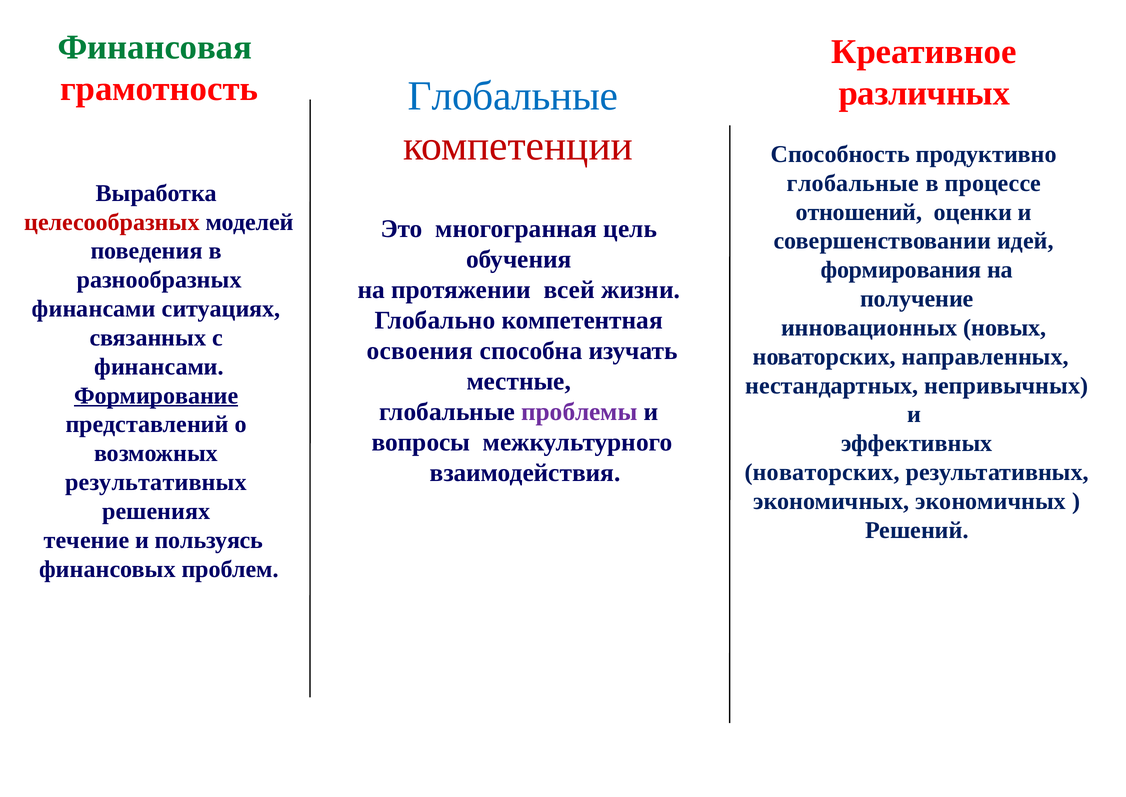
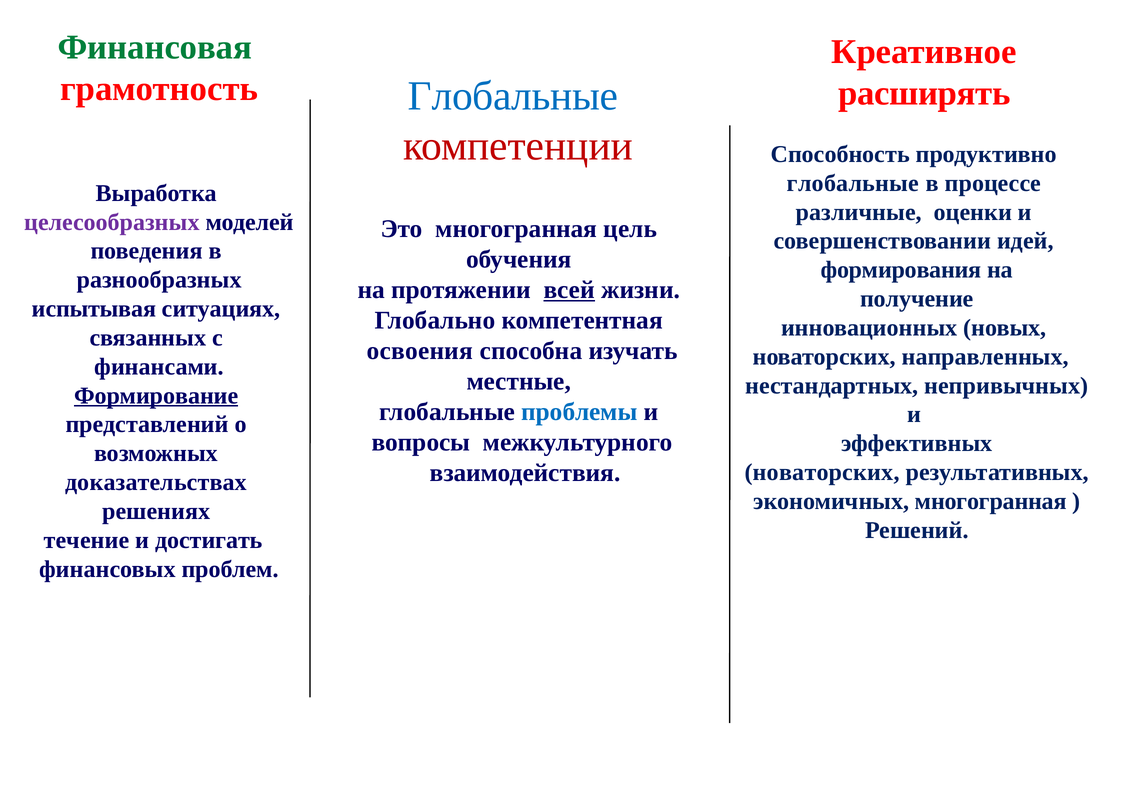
различных: различных -> расширять (924, 93)
отношений: отношений -> различные (859, 212)
целесообразных colour: red -> purple (112, 222)
всей underline: none -> present (569, 290)
финансами: финансами -> испытывая (94, 309)
проблемы colour: purple -> blue (579, 412)
результативных: результативных -> доказательствах (156, 482)
экономичных экономичных: экономичных -> многогранная (991, 501)
пользуясь: пользуясь -> достигать (209, 540)
